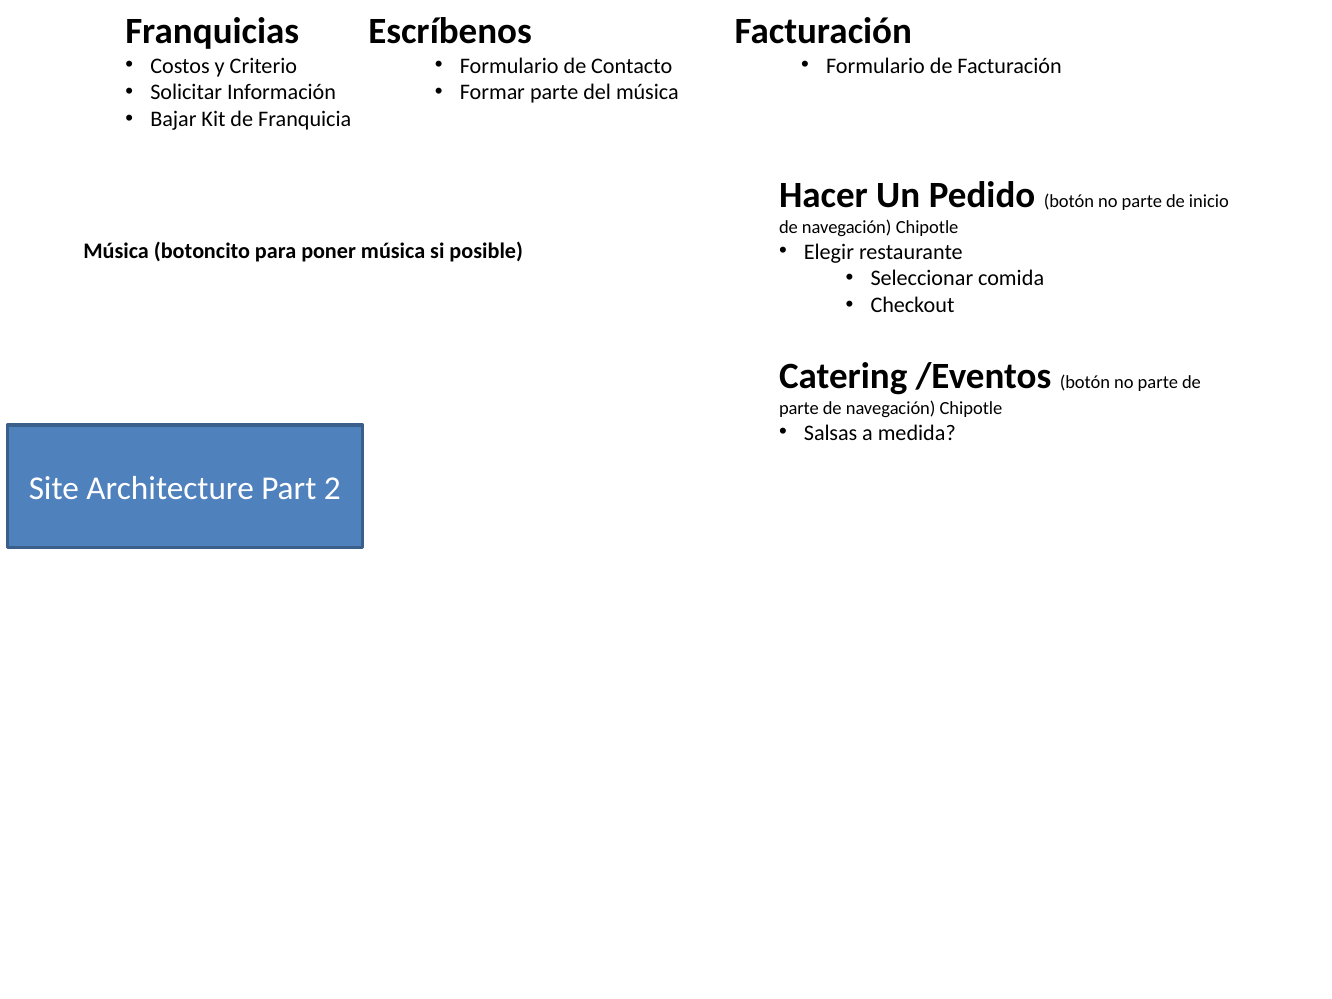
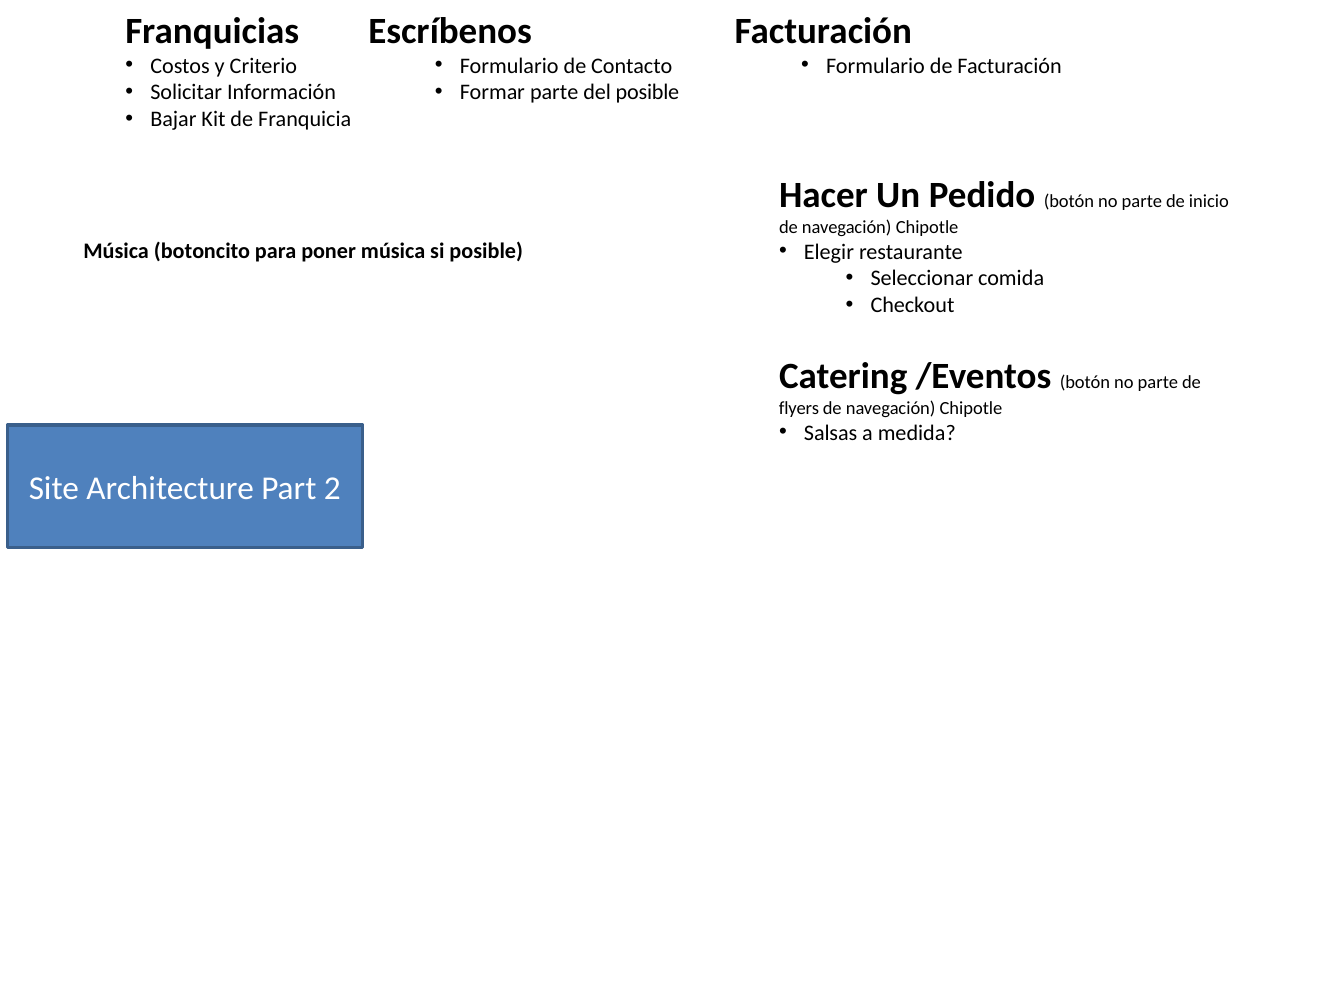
del música: música -> posible (647, 92)
parte: parte -> flyers (799, 408)
